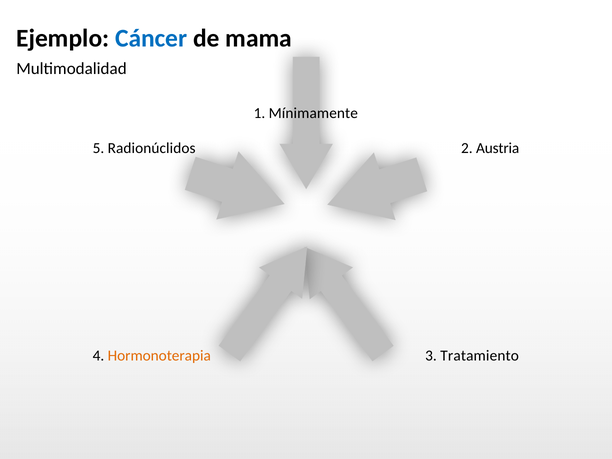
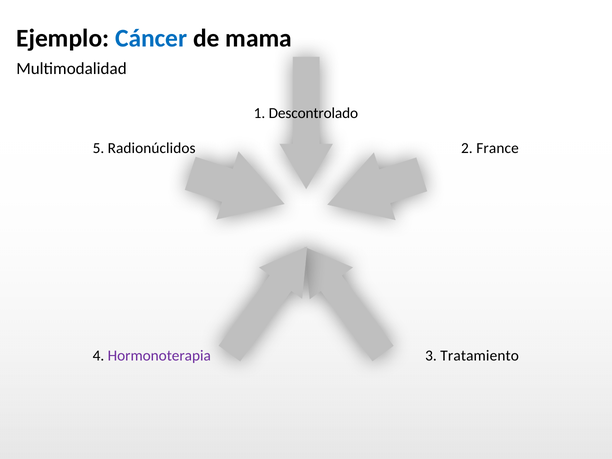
Mínimamente: Mínimamente -> Descontrolado (313, 113)
Austria: Austria -> France (498, 148)
Hormonoterapia colour: orange -> purple (159, 356)
